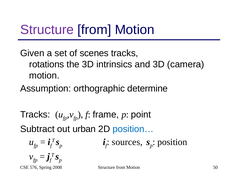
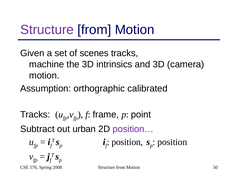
rotations: rotations -> machine (47, 64)
determine: determine -> calibrated (147, 88)
position… colour: blue -> purple (133, 129)
sources: sources -> position (127, 142)
